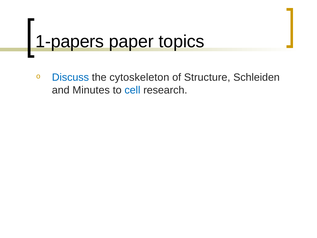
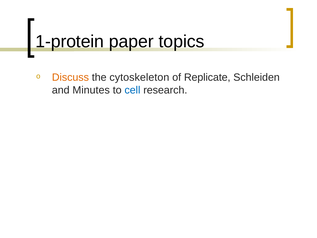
1-papers: 1-papers -> 1-protein (70, 41)
Discuss colour: blue -> orange (70, 77)
Structure: Structure -> Replicate (207, 77)
